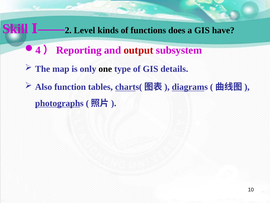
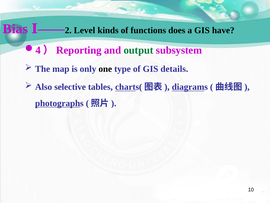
Skill: Skill -> Bias (15, 29)
output colour: red -> green (139, 50)
function: function -> selective (70, 87)
